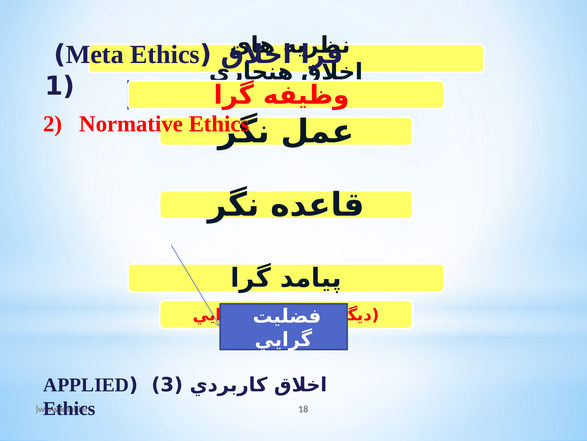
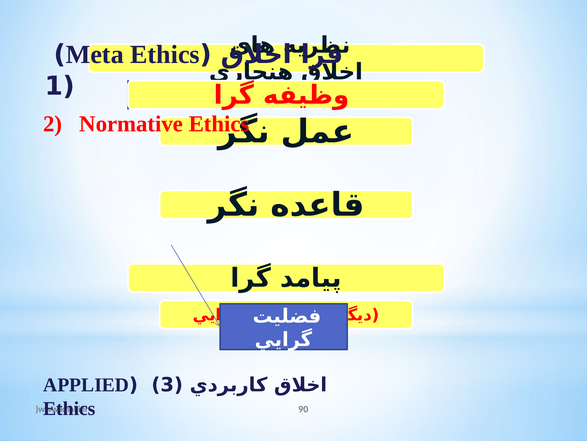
18: 18 -> 90 (303, 409)
